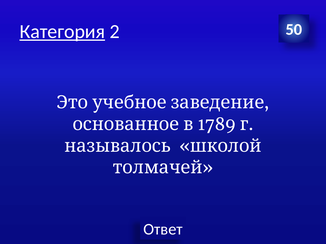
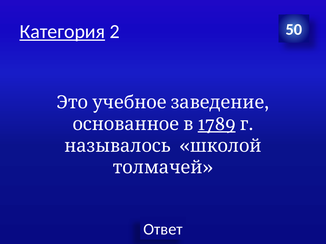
1789 underline: none -> present (217, 124)
